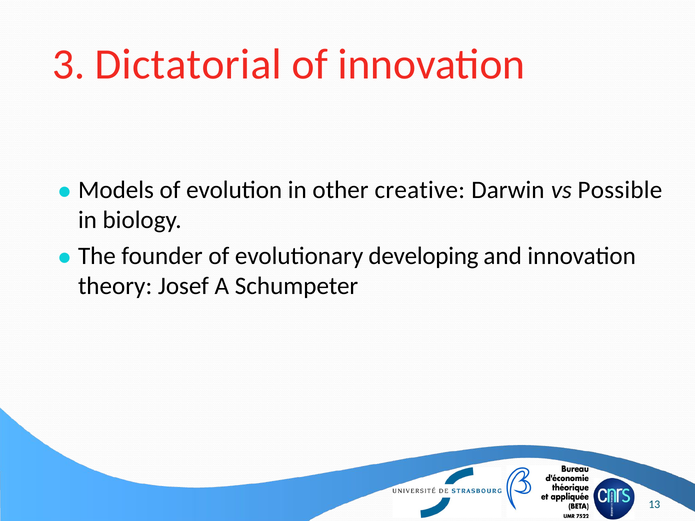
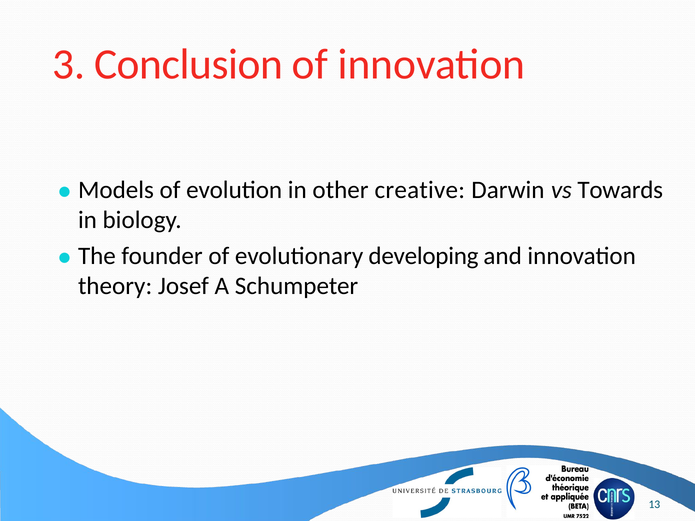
Dictatorial: Dictatorial -> Conclusion (189, 65)
Possible: Possible -> Towards (620, 190)
